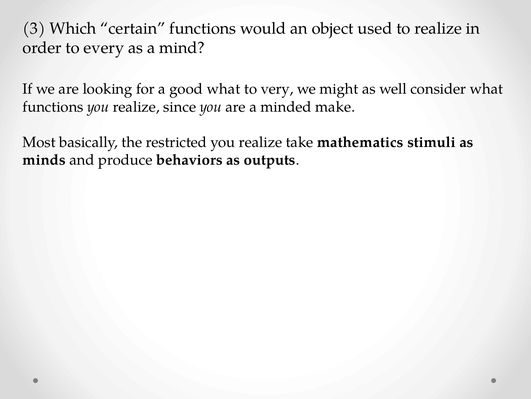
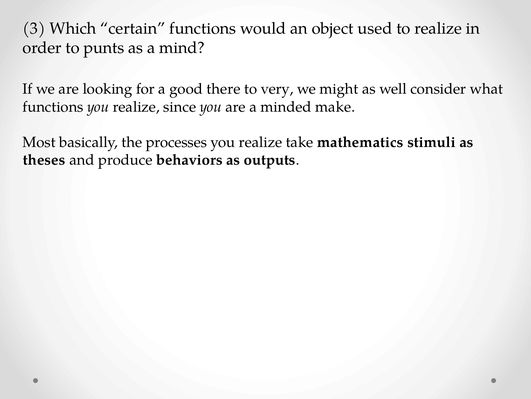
every: every -> punts (104, 48)
good what: what -> there (223, 89)
restricted: restricted -> processes (176, 142)
minds: minds -> theses (44, 160)
